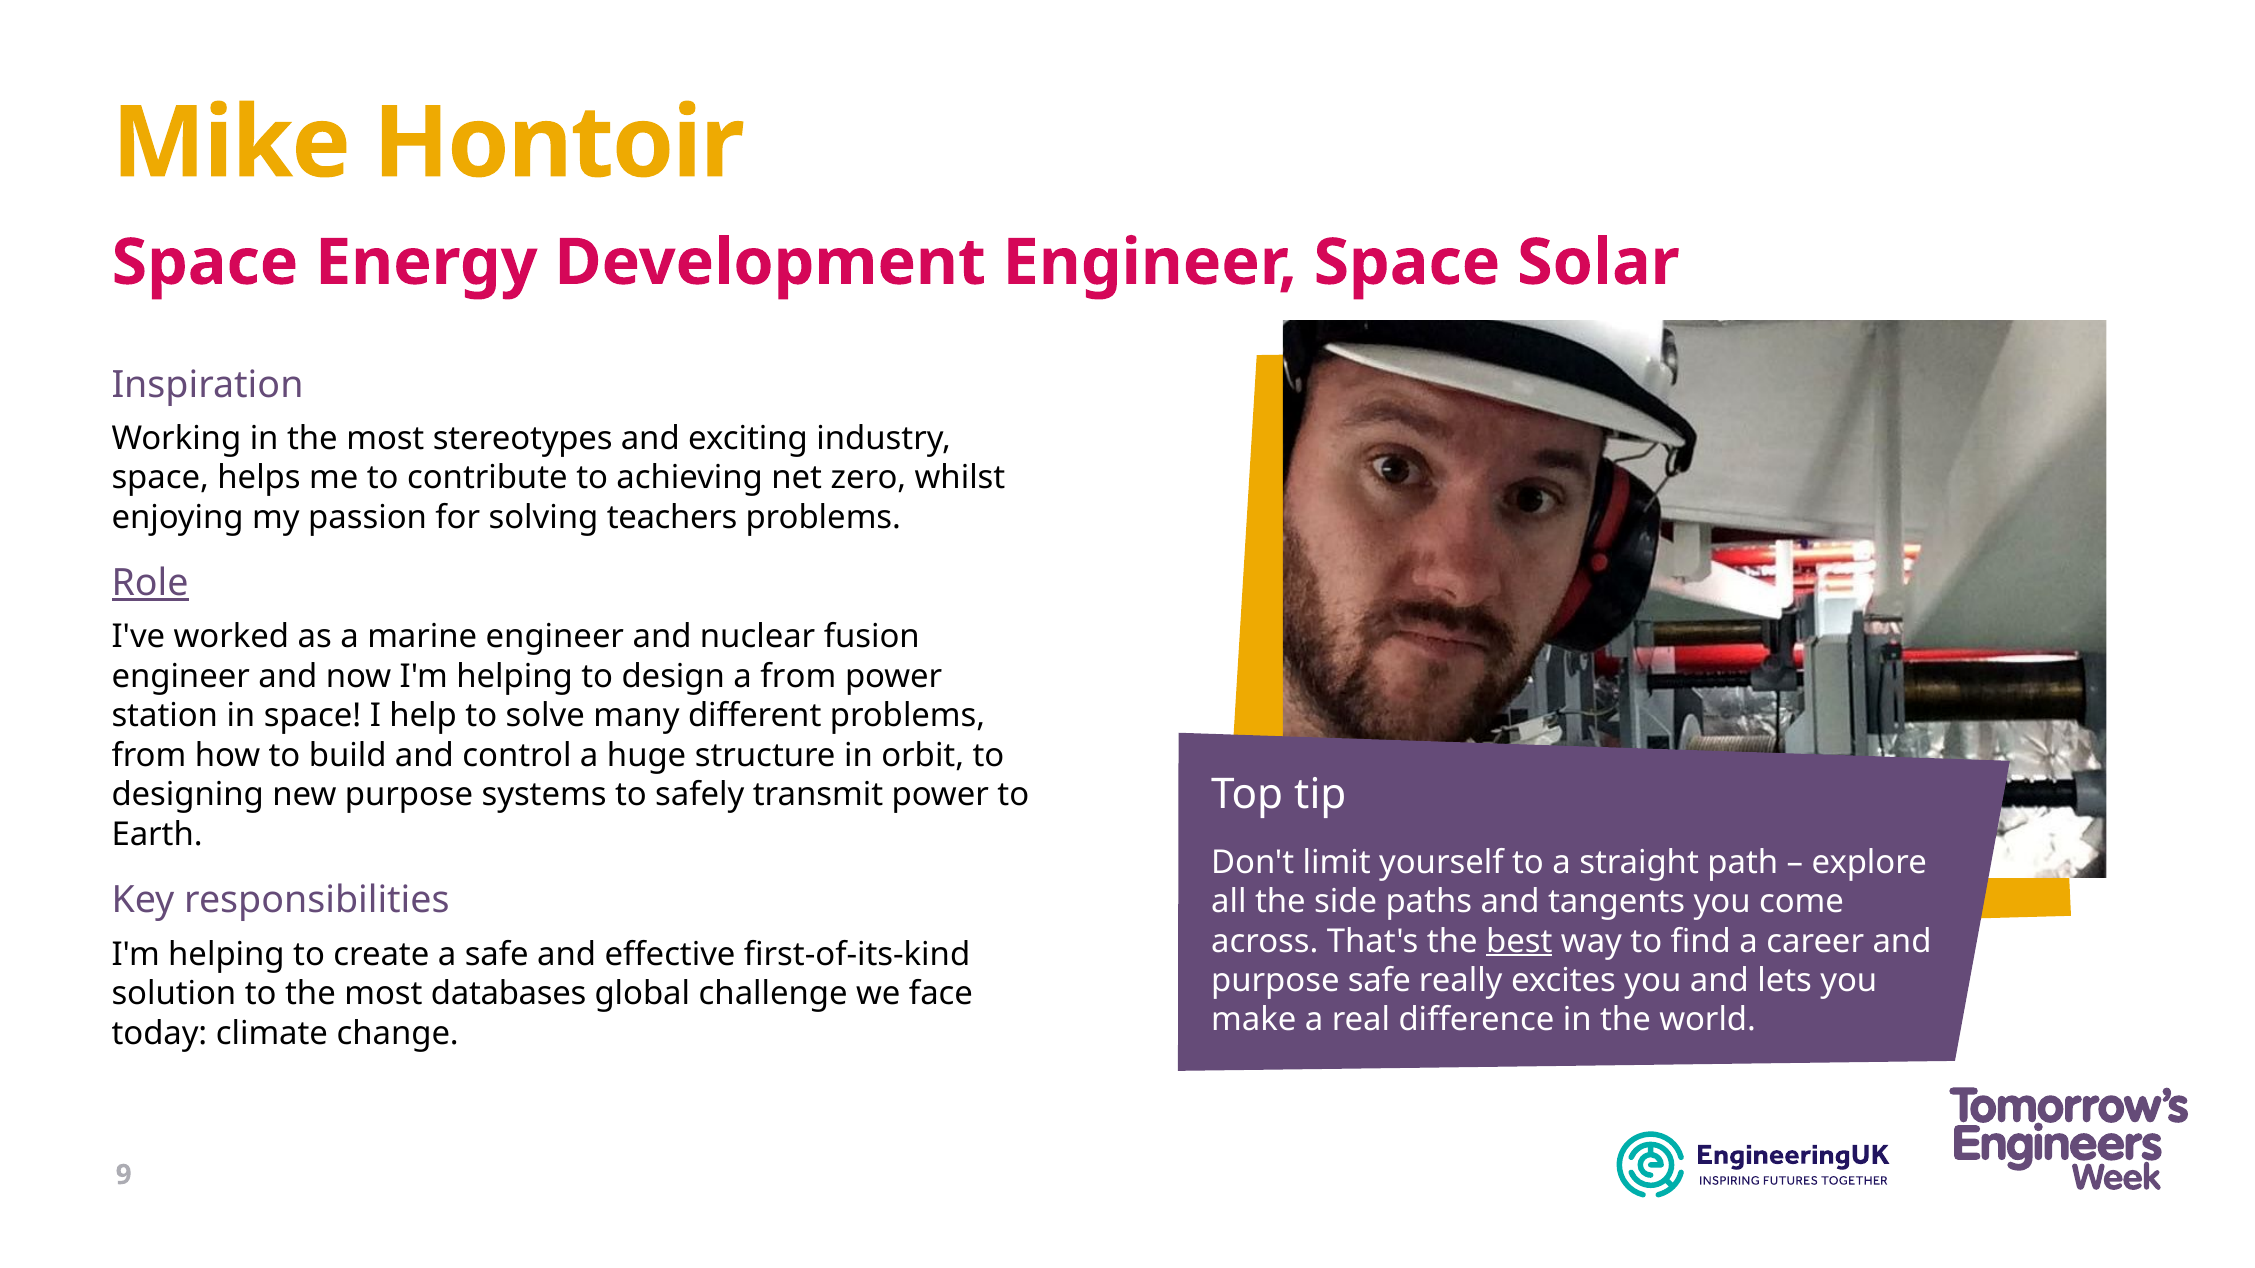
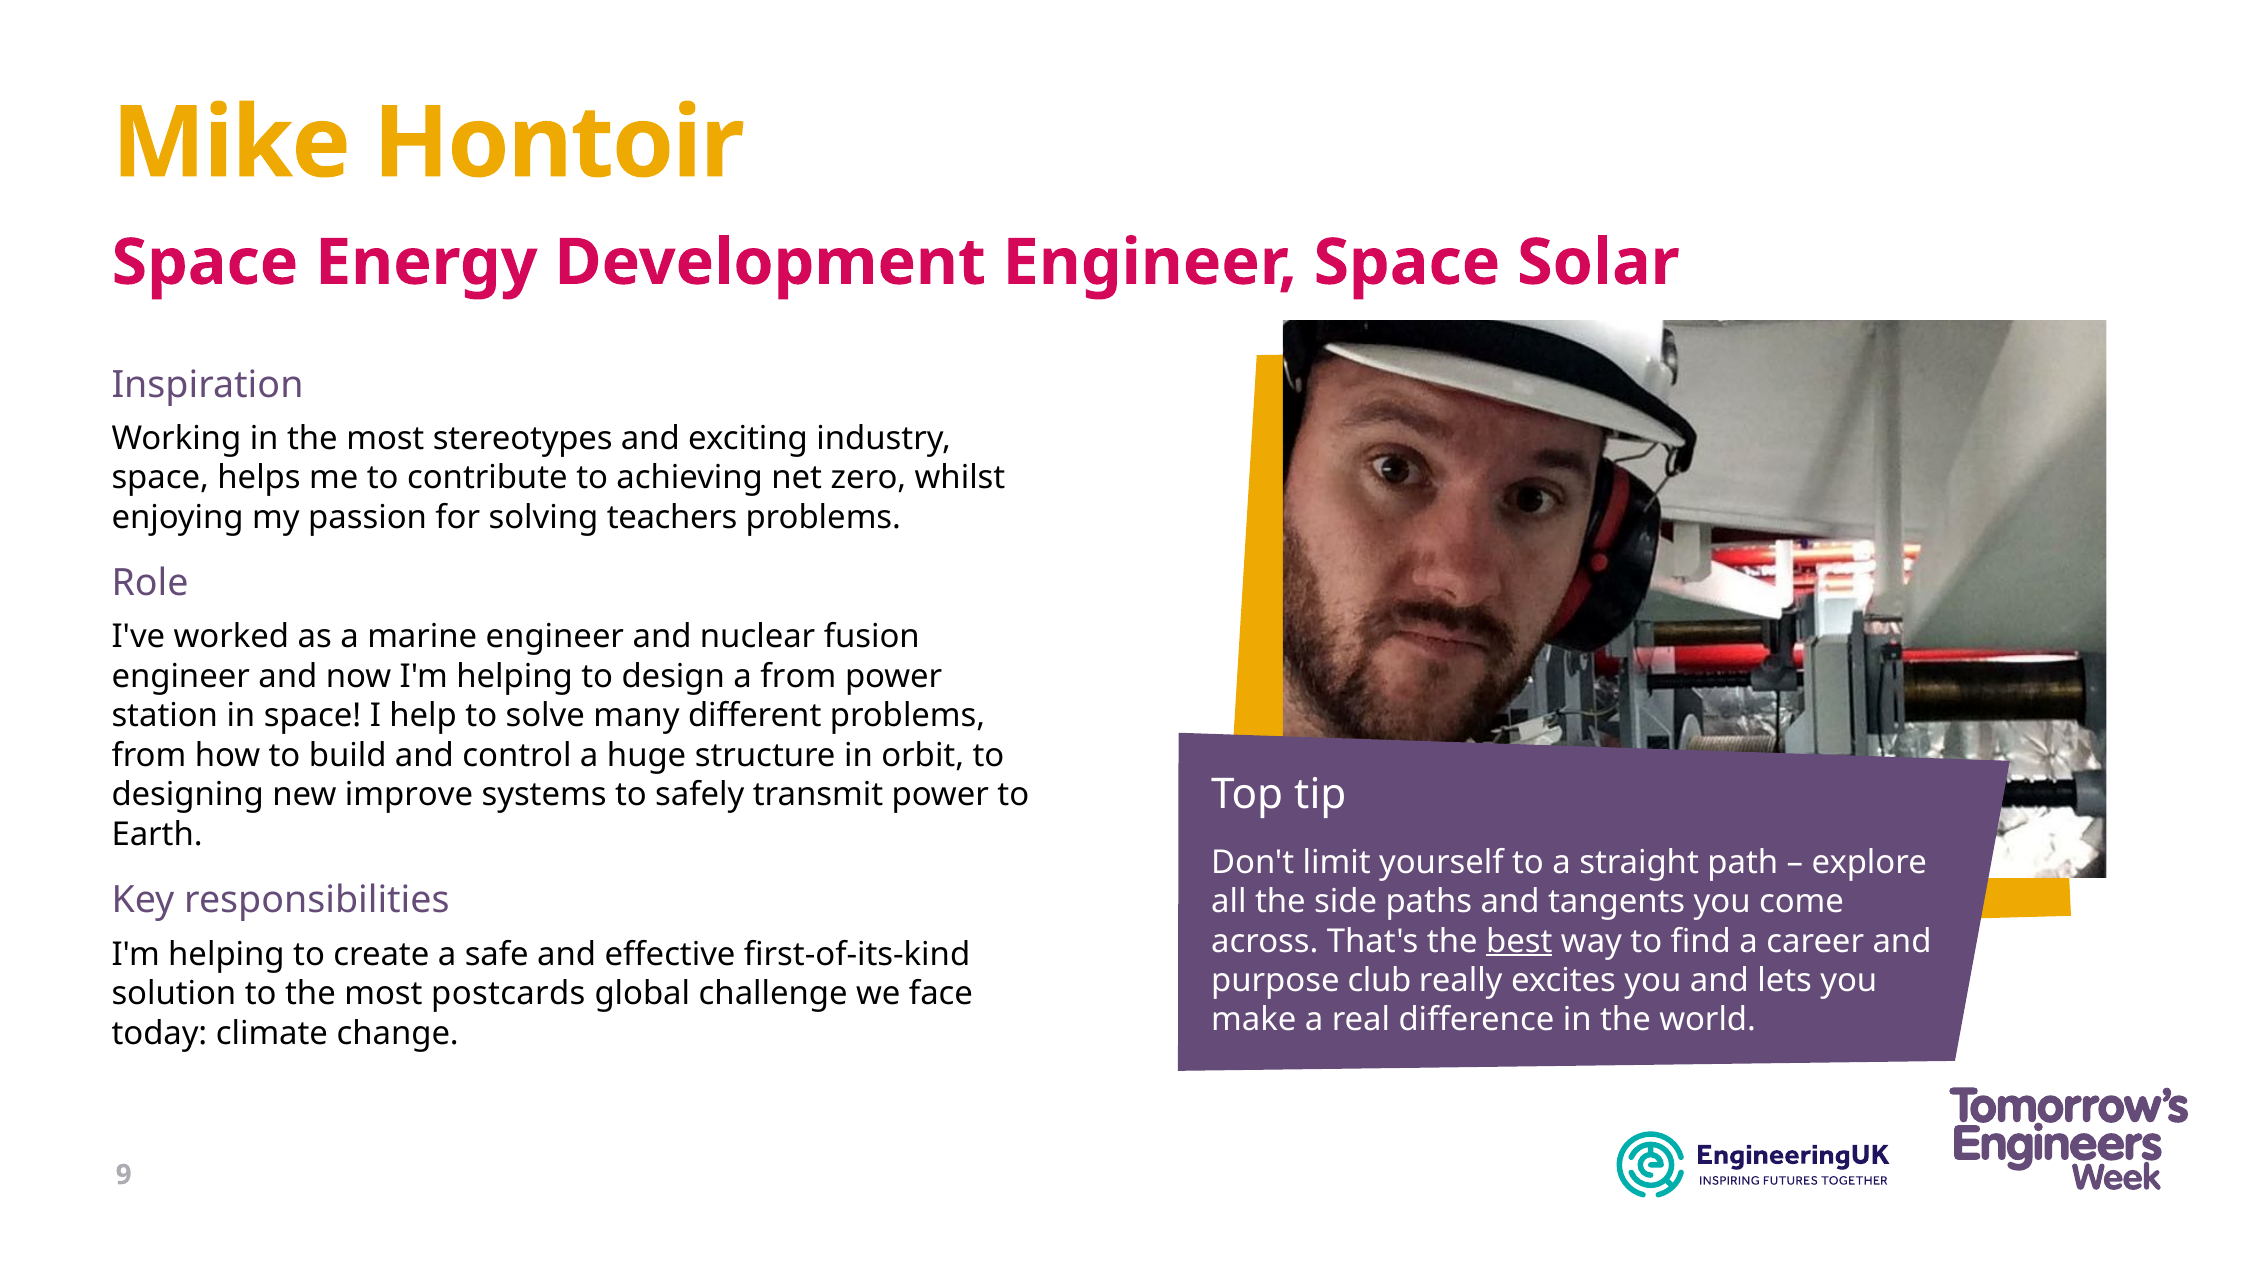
Role underline: present -> none (150, 584)
new purpose: purpose -> improve (409, 795)
purpose safe: safe -> club (1379, 981)
databases: databases -> postcards (508, 994)
